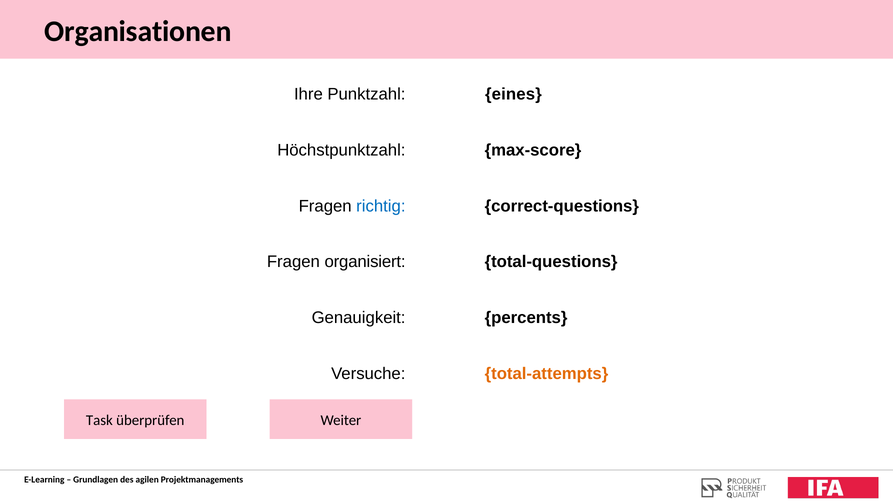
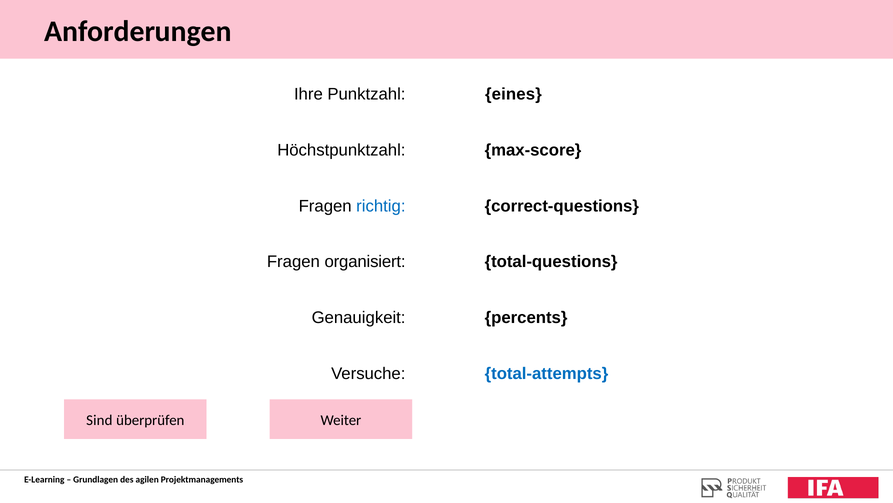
Organisationen: Organisationen -> Anforderungen (138, 31)
total-attempts colour: orange -> blue (546, 373)
Task: Task -> Sind (99, 420)
